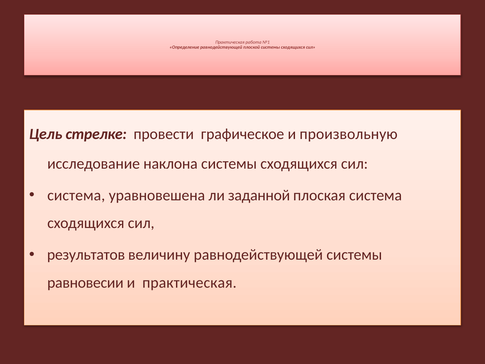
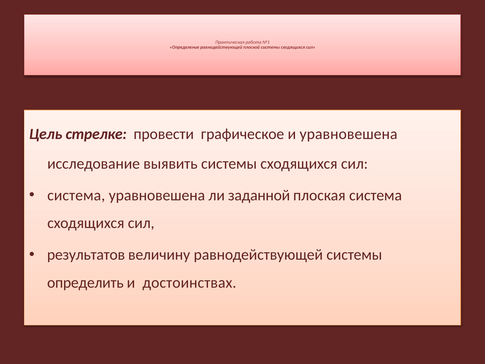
и произвольную: произвольную -> уравновешена (349, 134)
наклона: наклона -> выявить (170, 164)
равновесии: равновесии -> определить (85, 283)
и практическая: практическая -> достоинствах (189, 283)
